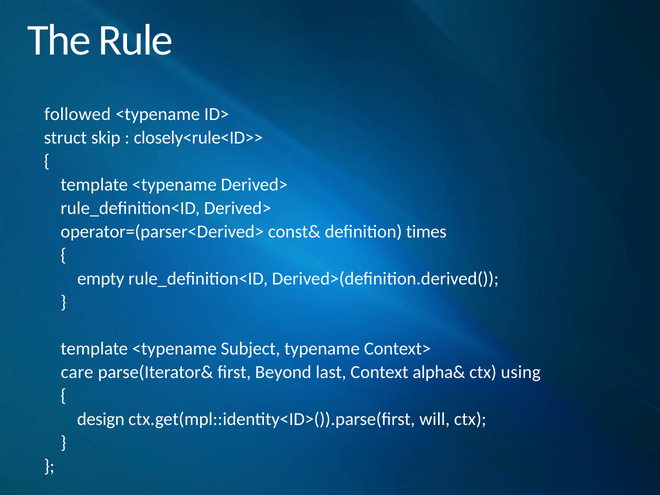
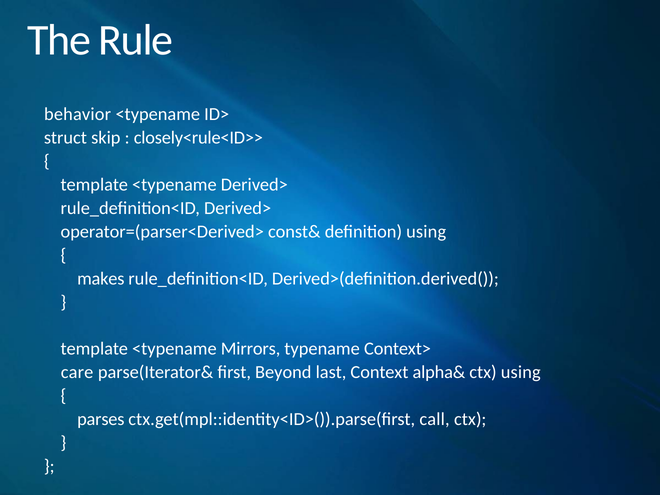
followed: followed -> behavior (78, 114)
definition times: times -> using (426, 232)
empty: empty -> makes (101, 279)
Subject: Subject -> Mirrors (251, 349)
design: design -> parses (101, 419)
will: will -> call (435, 419)
